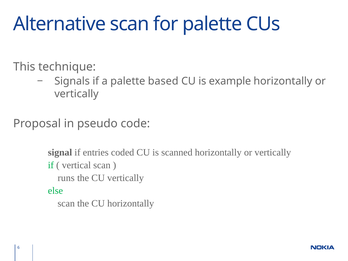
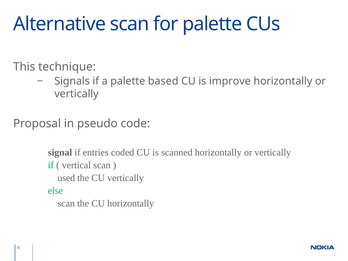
example: example -> improve (230, 81)
runs: runs -> used (66, 178)
